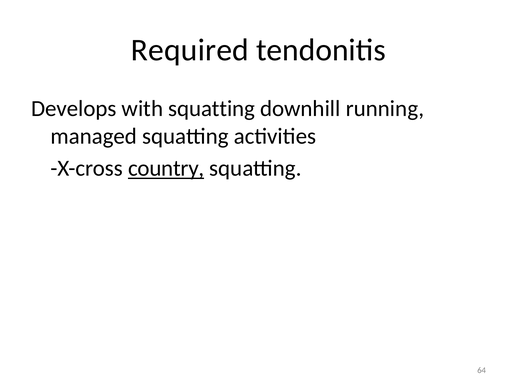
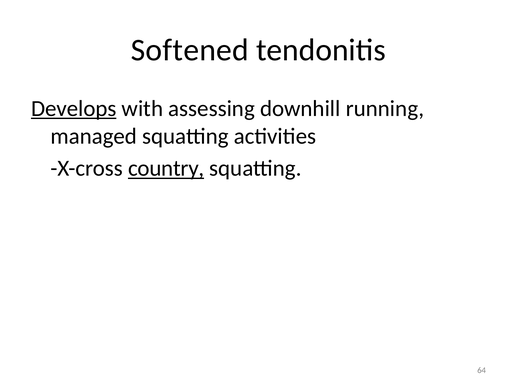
Required: Required -> Softened (190, 50)
Develops underline: none -> present (74, 108)
with squatting: squatting -> assessing (212, 108)
